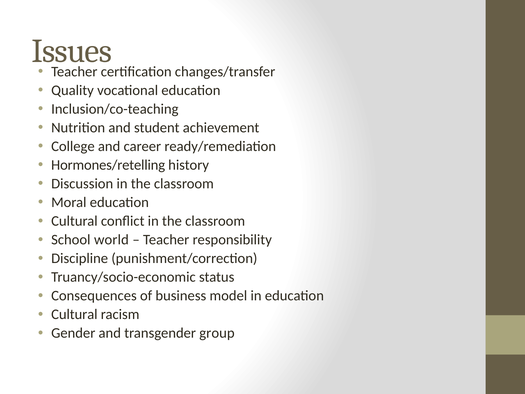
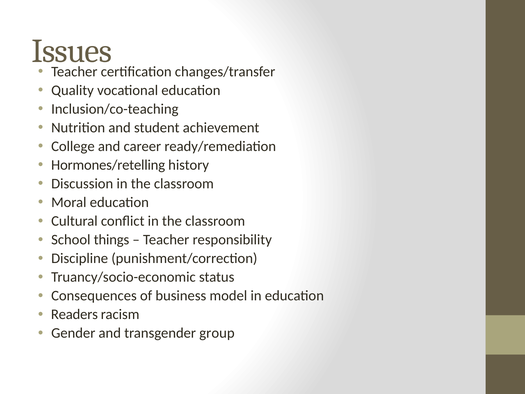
world: world -> things (112, 240)
Cultural: Cultural -> Readers (74, 314)
